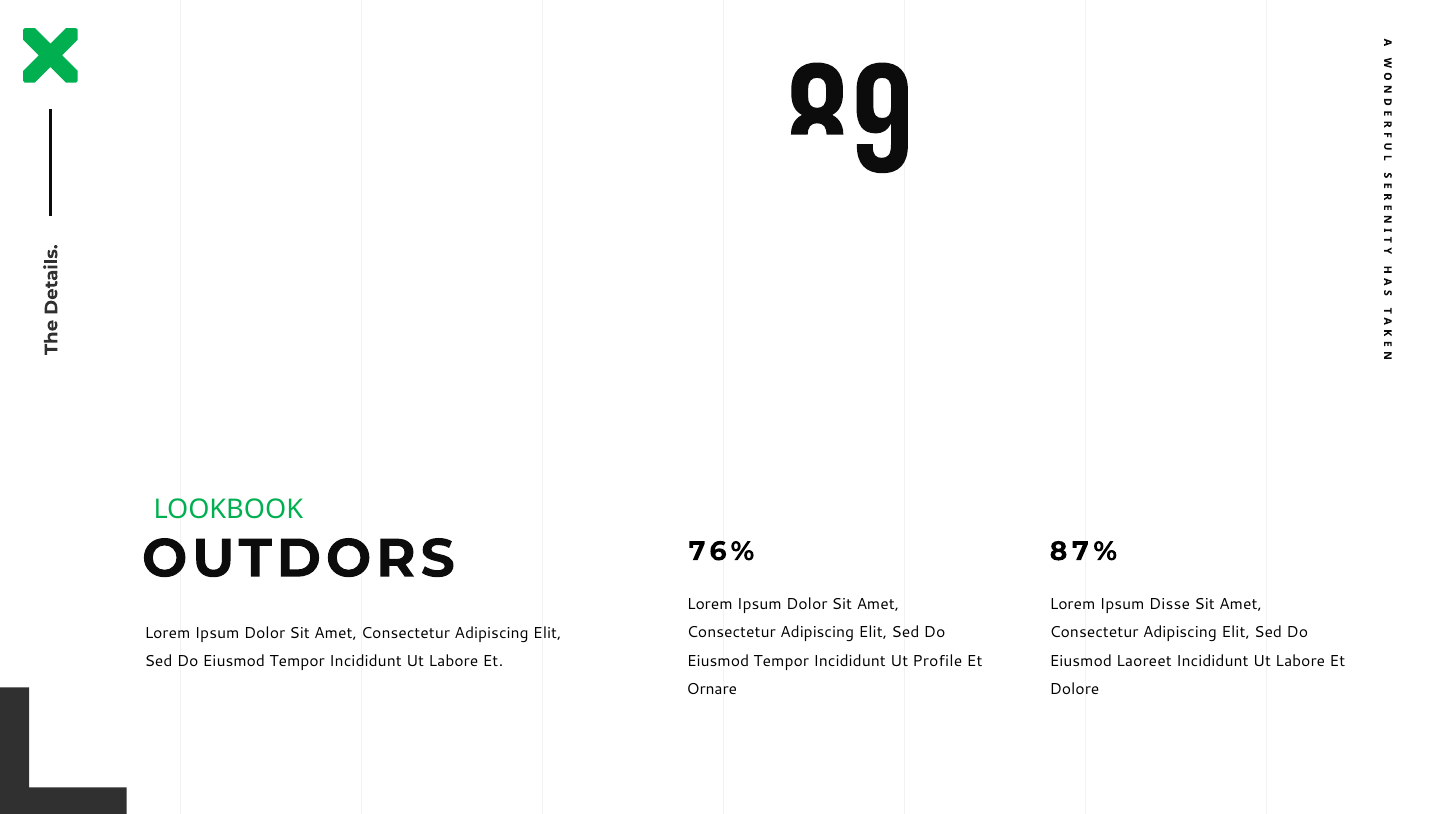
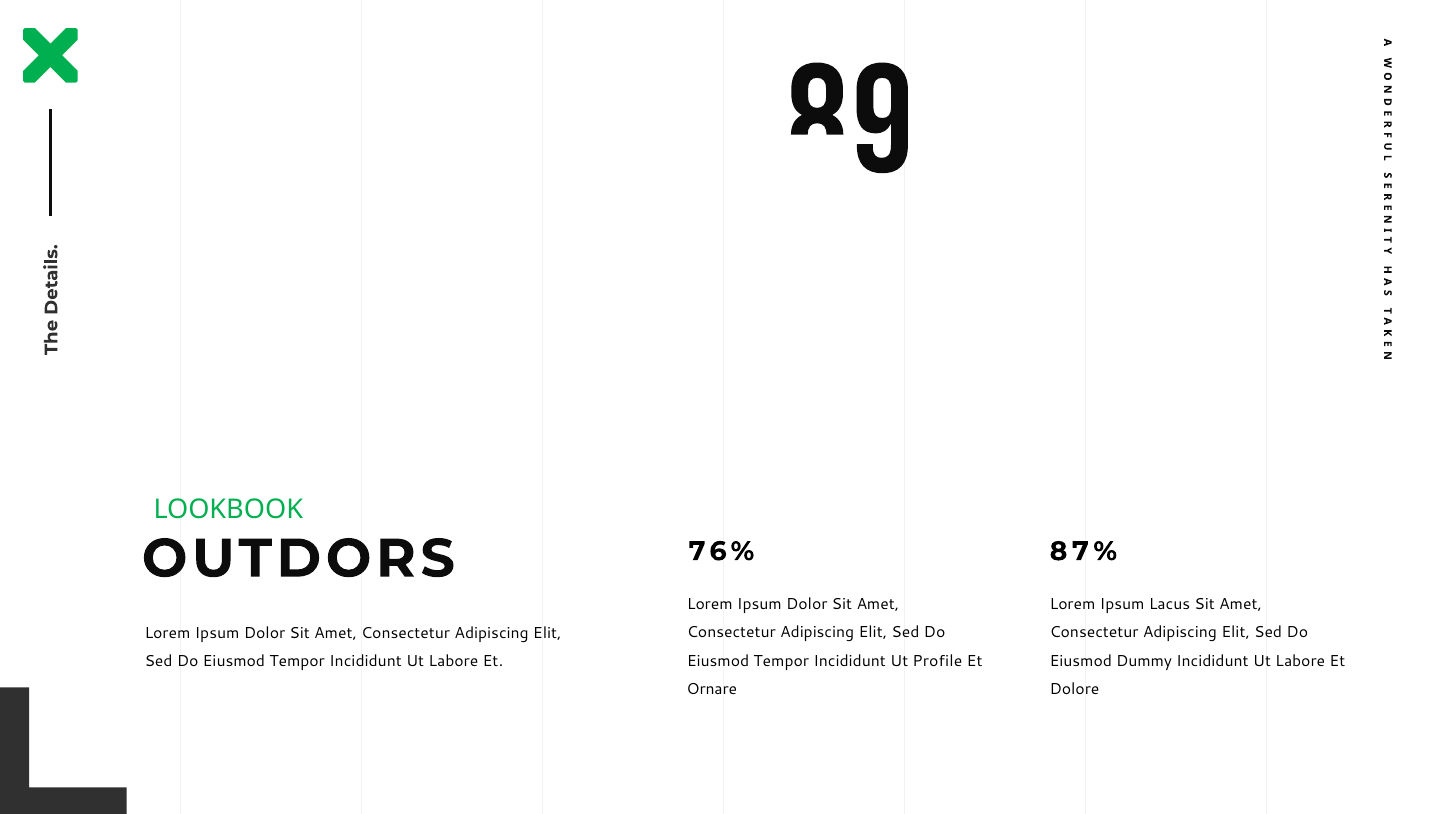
Disse: Disse -> Lacus (1170, 604)
Laoreet: Laoreet -> Dummy (1144, 661)
